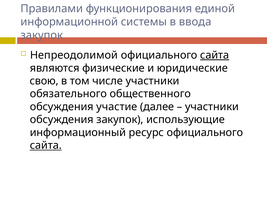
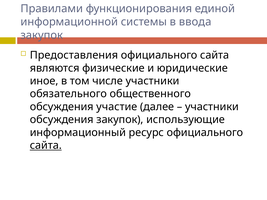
Непреодолимой: Непреодолимой -> Предоставления (74, 55)
сайта underline: present -> none (215, 55)
свою: свою -> иное (44, 81)
